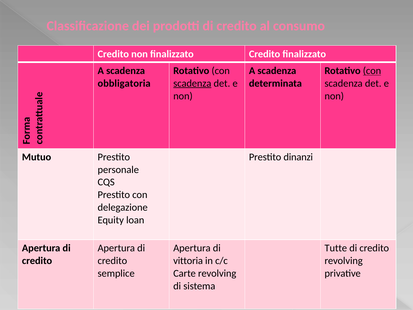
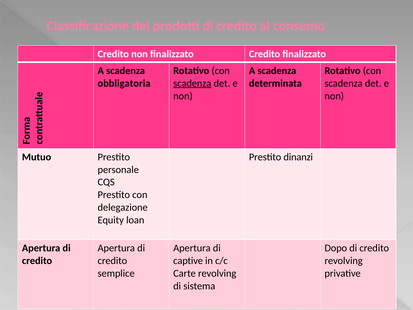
con underline: present -> none (372, 71)
Tutte: Tutte -> Dopo (336, 248)
vittoria: vittoria -> captive (188, 261)
